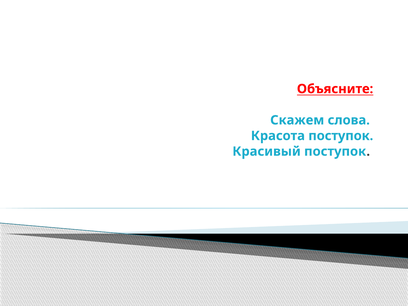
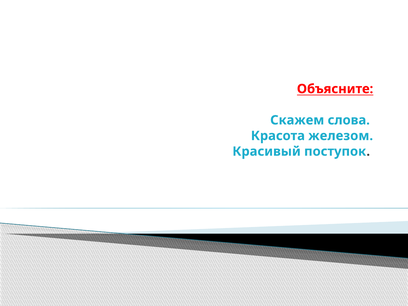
Красота поступок: поступок -> железом (341, 136)
